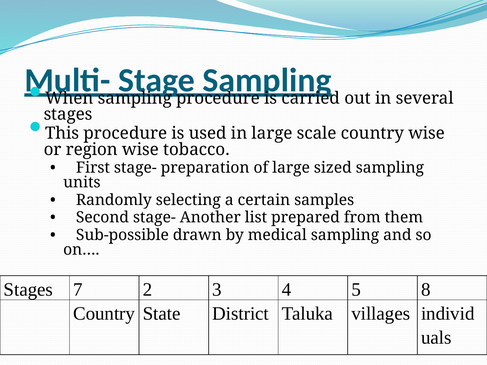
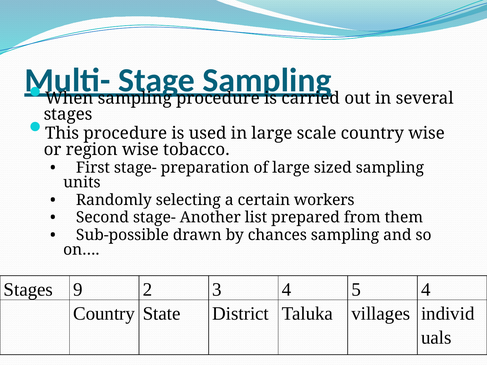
samples: samples -> workers (324, 200)
medical: medical -> chances (277, 235)
7: 7 -> 9 (78, 290)
5 8: 8 -> 4 (426, 290)
